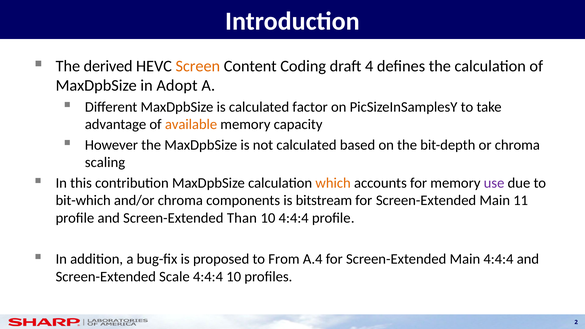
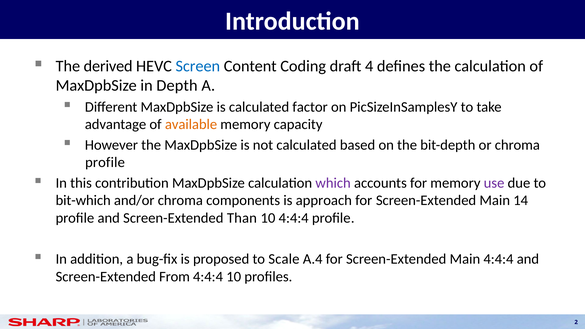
Screen colour: orange -> blue (198, 66)
Adopt: Adopt -> Depth (177, 86)
scaling: scaling -> profile (105, 162)
which colour: orange -> purple (333, 183)
bitstream: bitstream -> approach (324, 201)
11: 11 -> 14 (521, 201)
From: From -> Scale (284, 259)
Scale: Scale -> From (175, 277)
